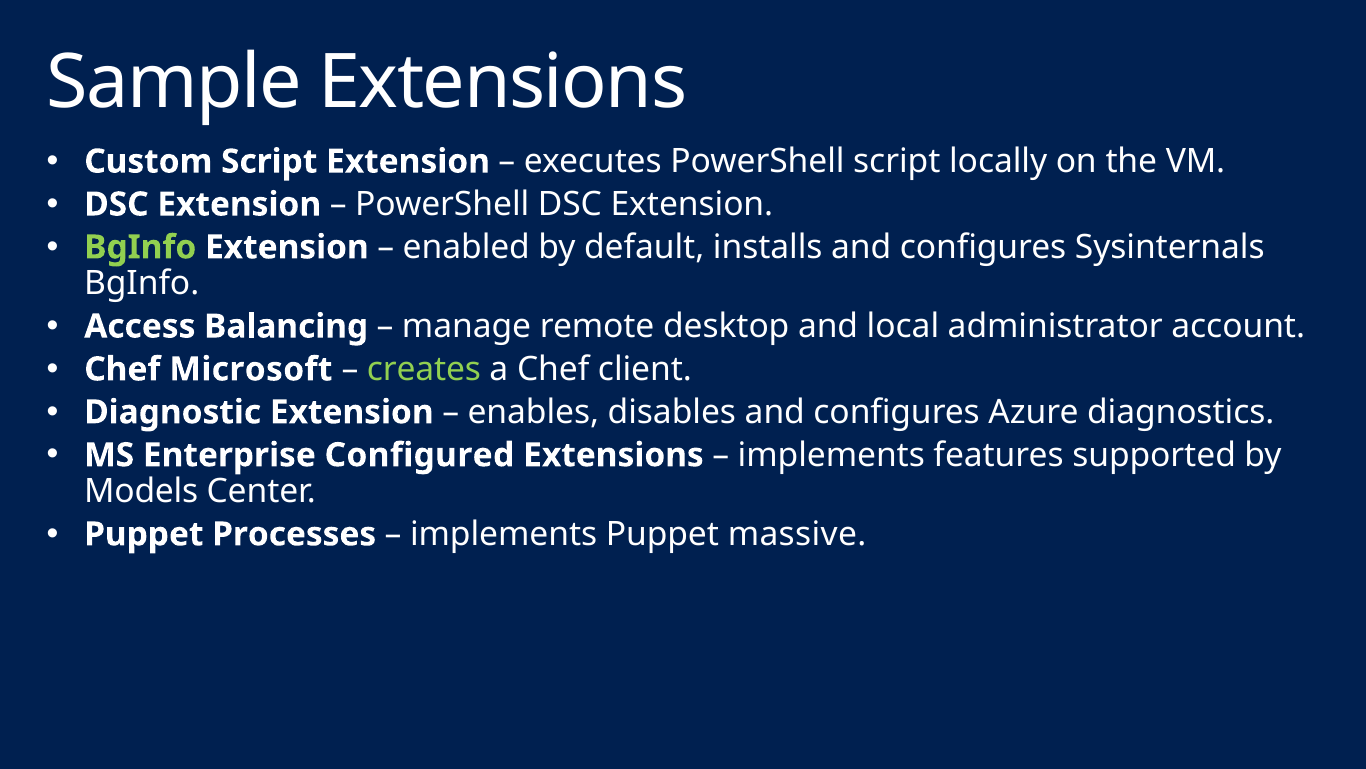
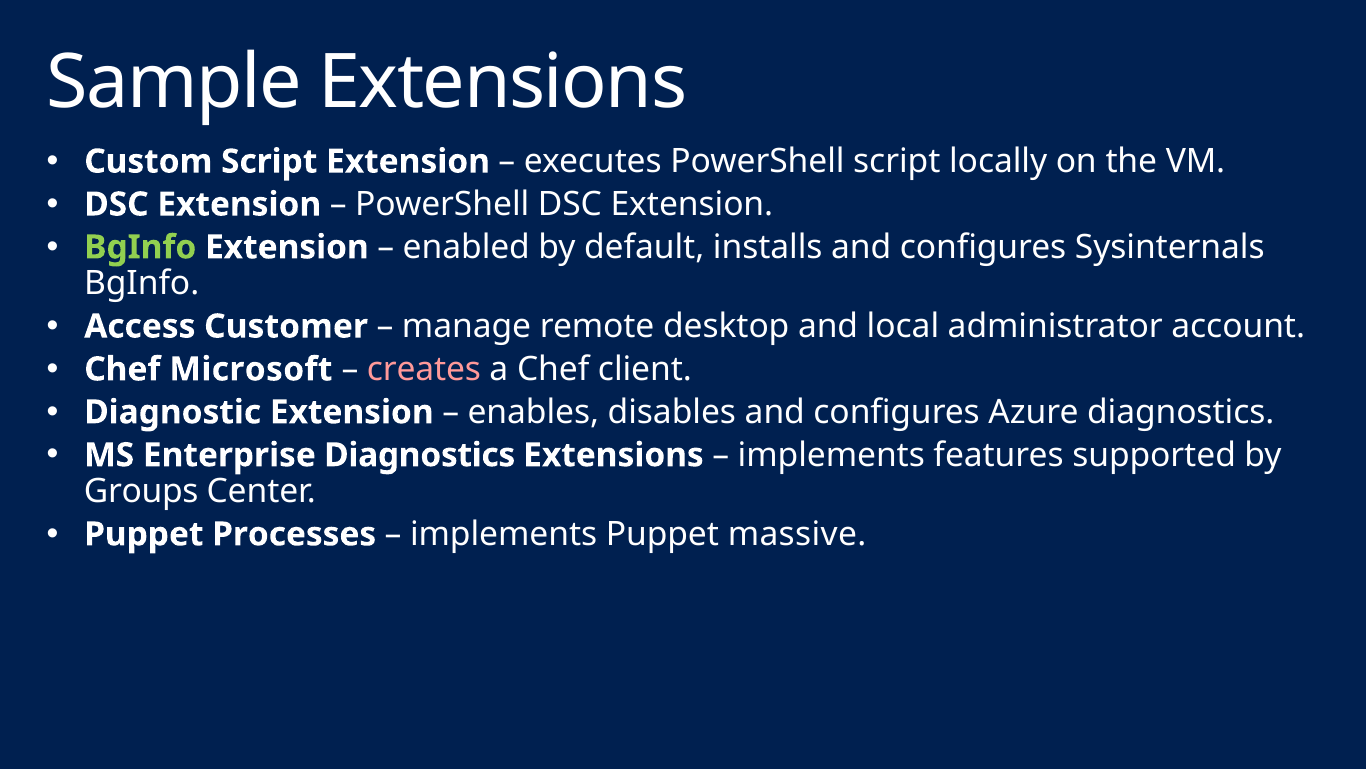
Balancing: Balancing -> Customer (286, 326)
creates colour: light green -> pink (424, 369)
Enterprise Configured: Configured -> Diagnostics (420, 455)
Models: Models -> Groups (141, 491)
